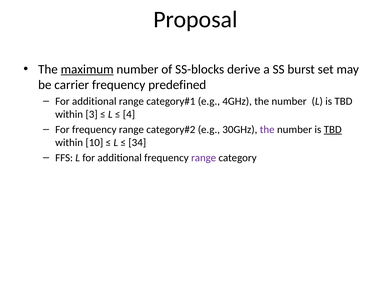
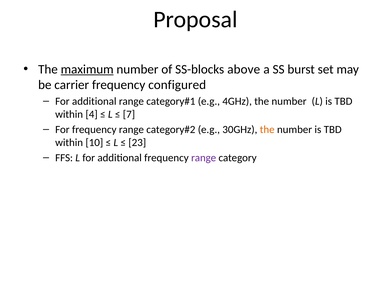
derive: derive -> above (244, 69)
predefined: predefined -> configured (177, 85)
3: 3 -> 4 (92, 114)
4: 4 -> 7 (129, 114)
the colour: purple -> orange (267, 130)
TBD underline: present -> none (333, 130)
34: 34 -> 23 (137, 143)
